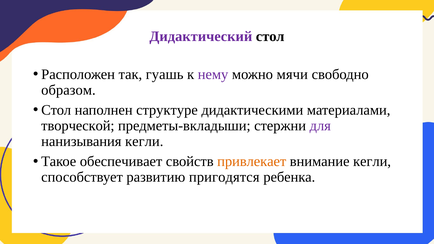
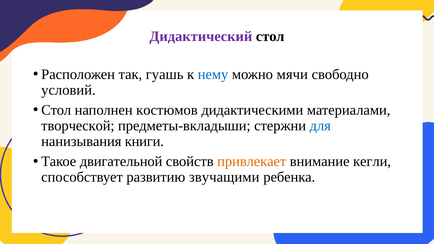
нему colour: purple -> blue (213, 74)
образом: образом -> условий (68, 90)
структуре: структуре -> костюмов (167, 110)
для colour: purple -> blue (320, 126)
нанизывания кегли: кегли -> книги (144, 141)
обеспечивает: обеспечивает -> двигательной (121, 162)
пригодятся: пригодятся -> звучащими (224, 177)
